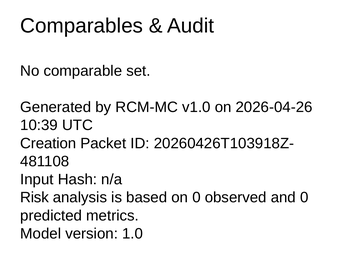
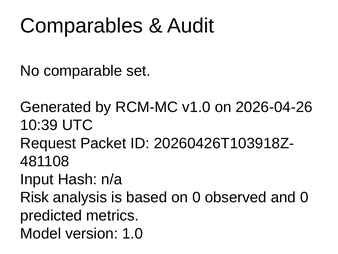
Creation: Creation -> Request (48, 143)
